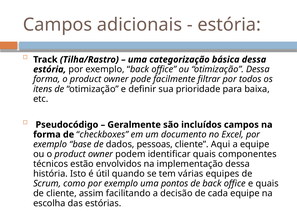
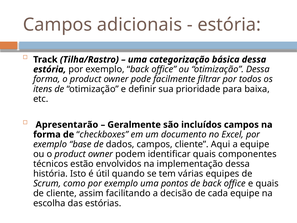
Pseudocódigo: Pseudocódigo -> Apresentarão (67, 125)
dados pessoas: pessoas -> campos (155, 144)
